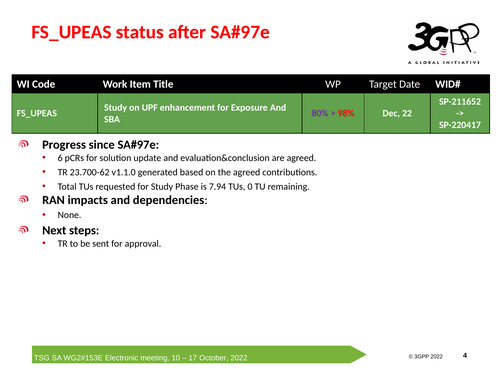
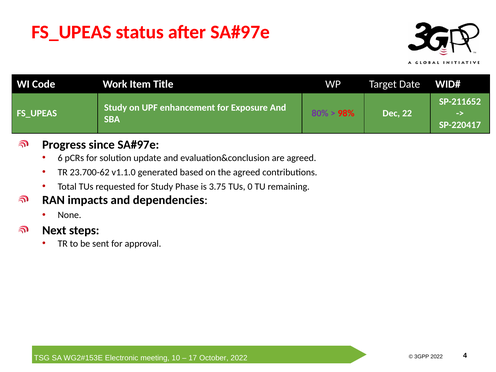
7.94: 7.94 -> 3.75 (217, 186)
